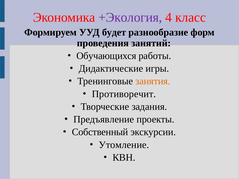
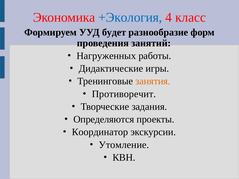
+Экология colour: purple -> blue (130, 17)
Обучающихся: Обучающихся -> Нагруженных (106, 56)
Предъявление: Предъявление -> Определяются (104, 119)
Собственный: Собственный -> Координатор (100, 132)
